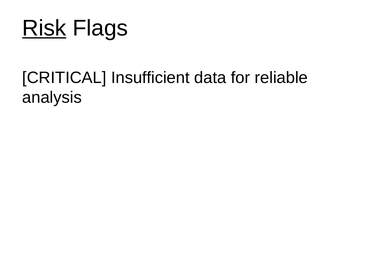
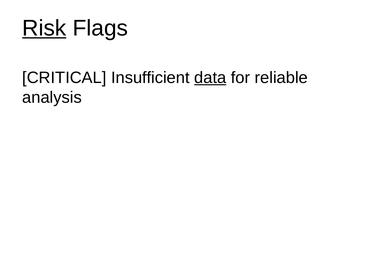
data underline: none -> present (210, 78)
